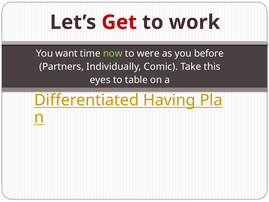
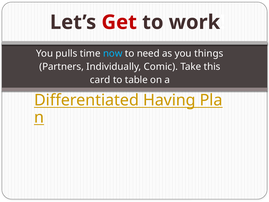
want: want -> pulls (66, 53)
now colour: light green -> light blue (113, 53)
were: were -> need (148, 53)
before: before -> things (209, 53)
eyes: eyes -> card (100, 80)
